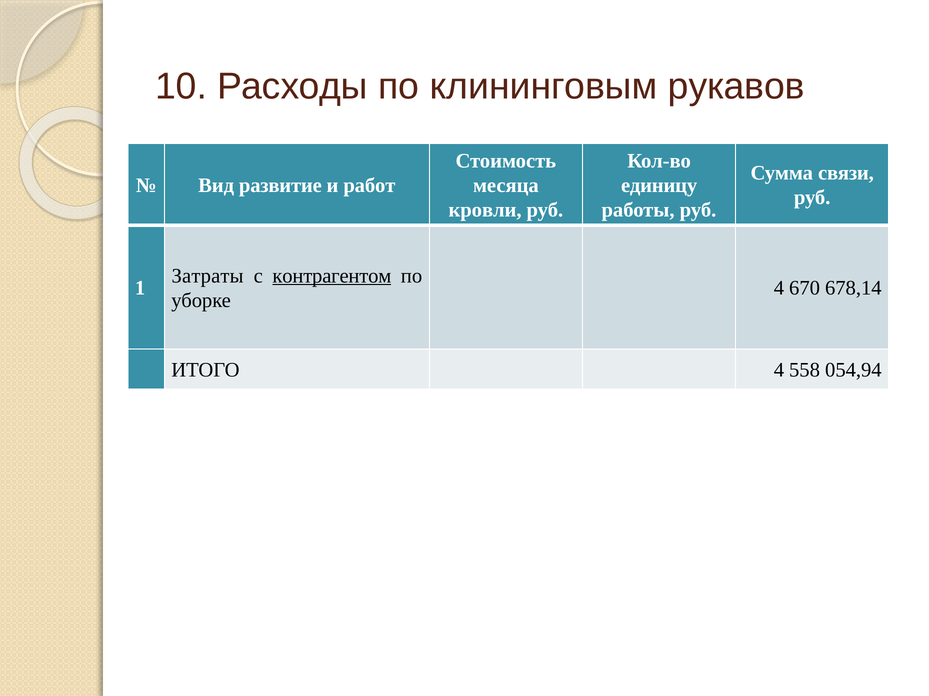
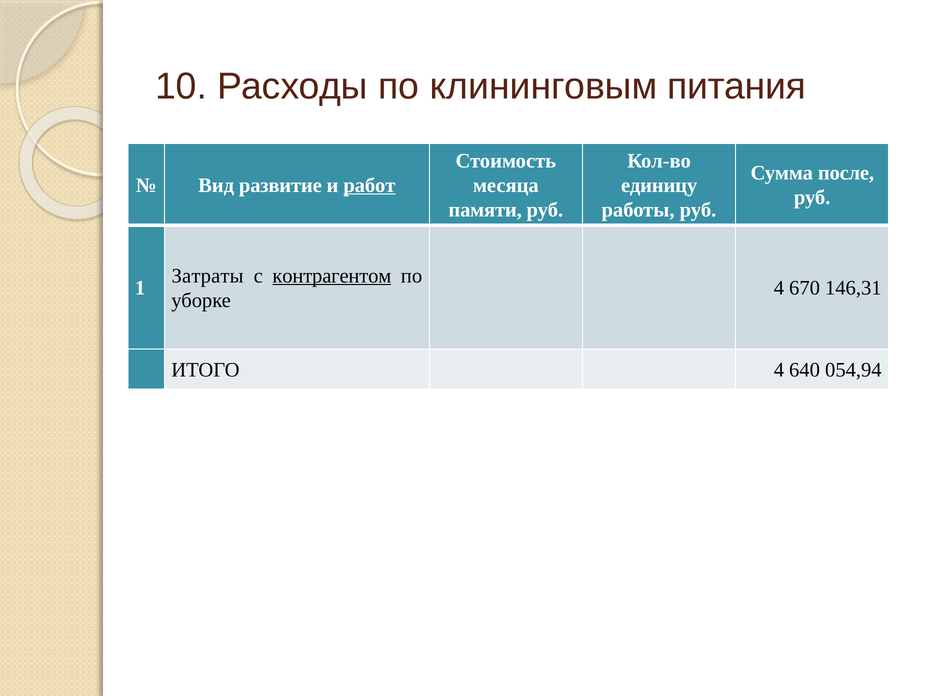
рукавов: рукавов -> питания (737, 87)
связи: связи -> после (846, 173)
работ underline: none -> present (369, 185)
кровли: кровли -> памяти (485, 210)
678,14: 678,14 -> 146,31 (853, 288)
558: 558 -> 640 (805, 370)
